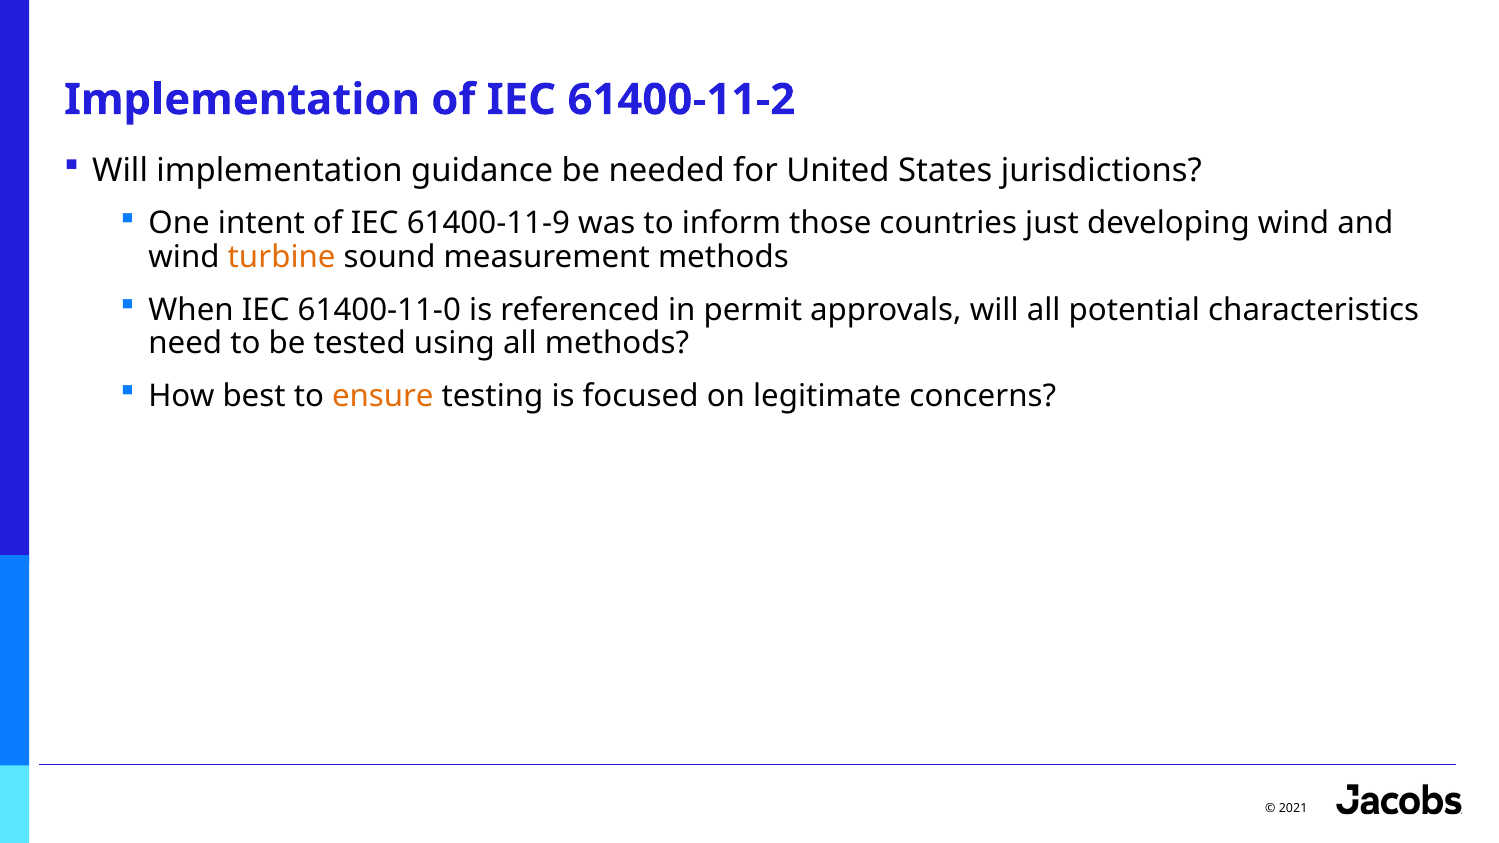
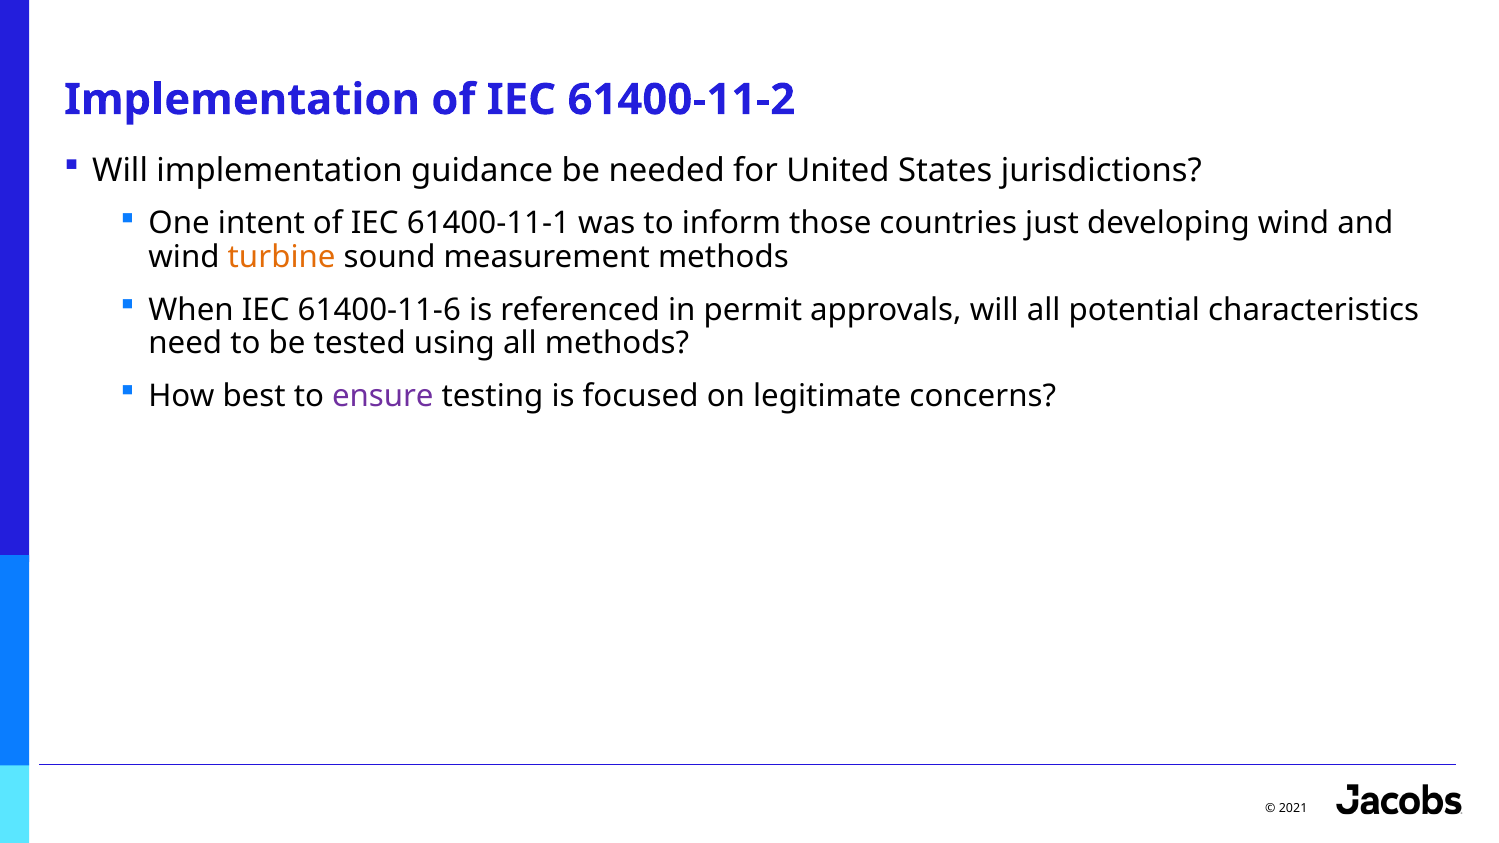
61400-11-9: 61400-11-9 -> 61400-11-1 (488, 224)
61400-11-0: 61400-11-0 -> 61400-11-6 (379, 310)
ensure colour: orange -> purple (383, 396)
